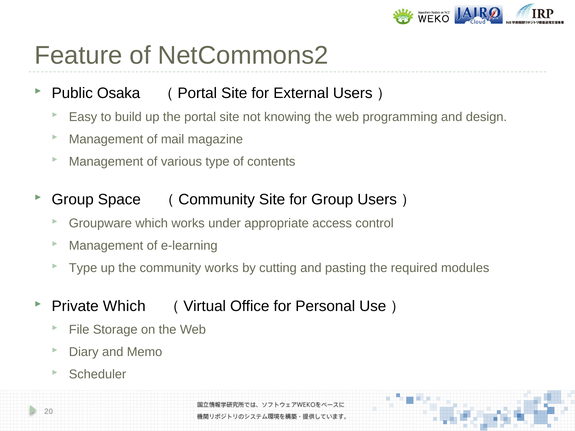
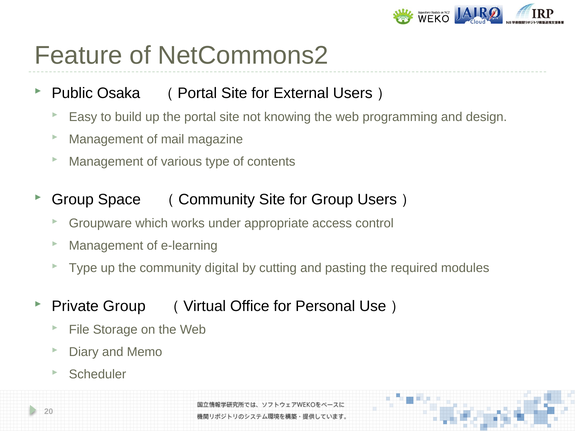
community works: works -> digital (222, 268)
Private Which: Which -> Group (124, 306)
